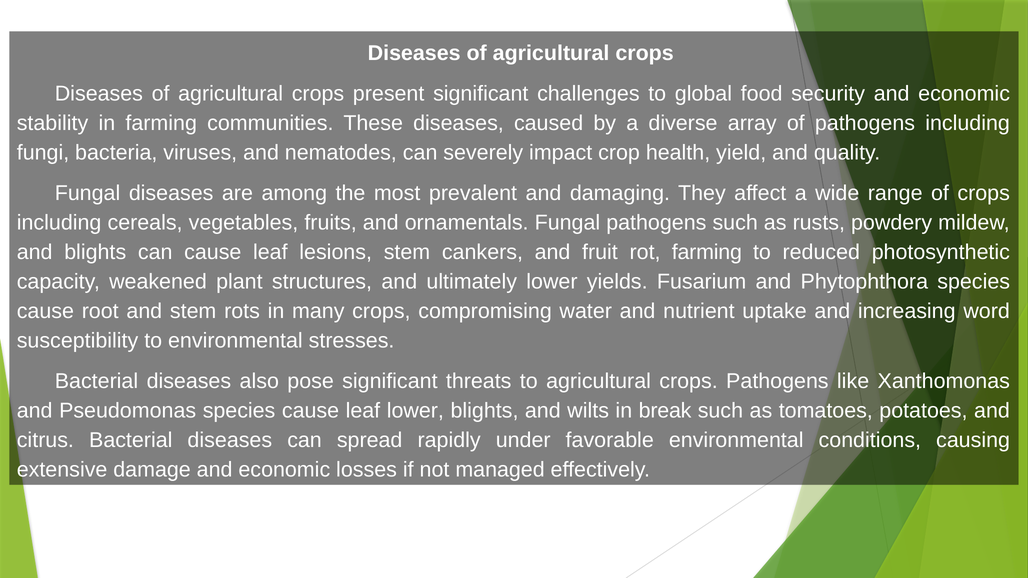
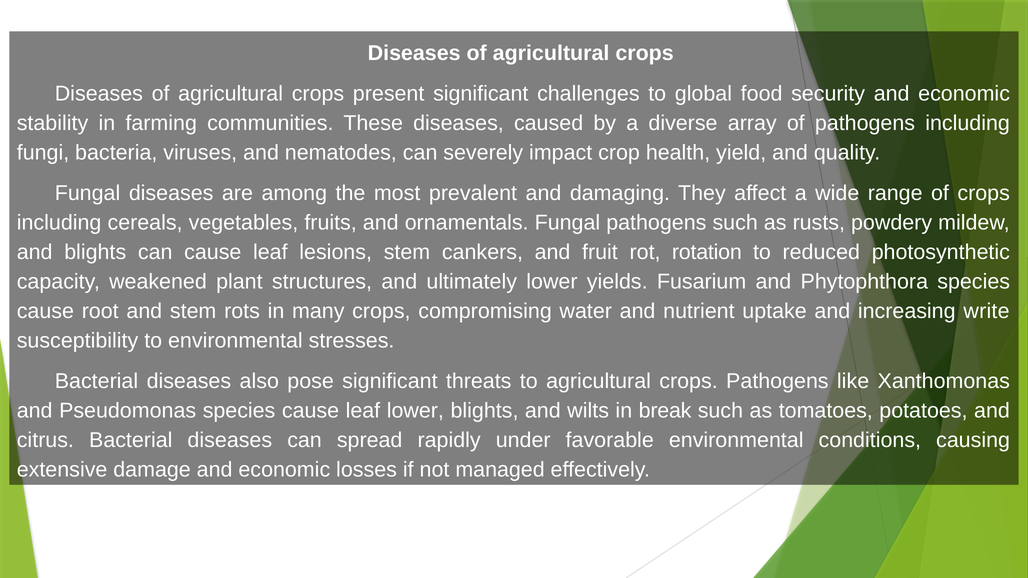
rot farming: farming -> rotation (707, 252)
word: word -> write (987, 311)
